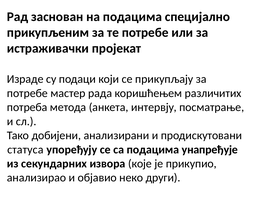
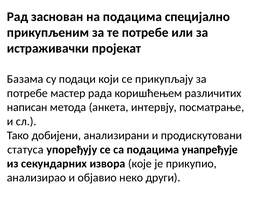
Израде: Израде -> Базама (25, 79)
потреба: потреба -> написан (27, 107)
